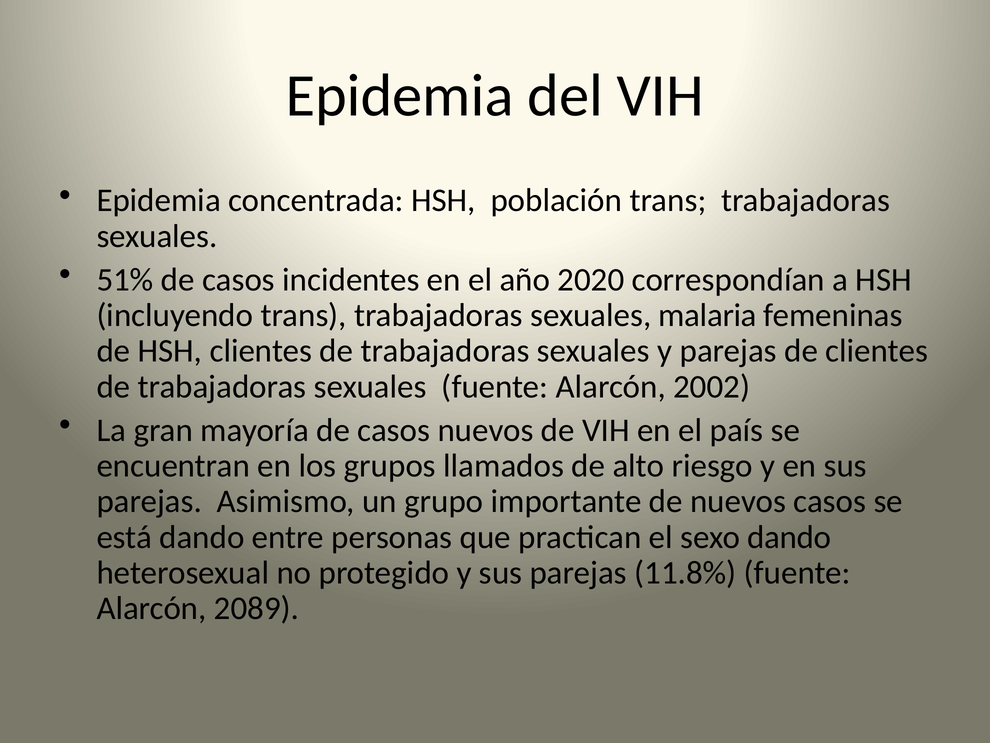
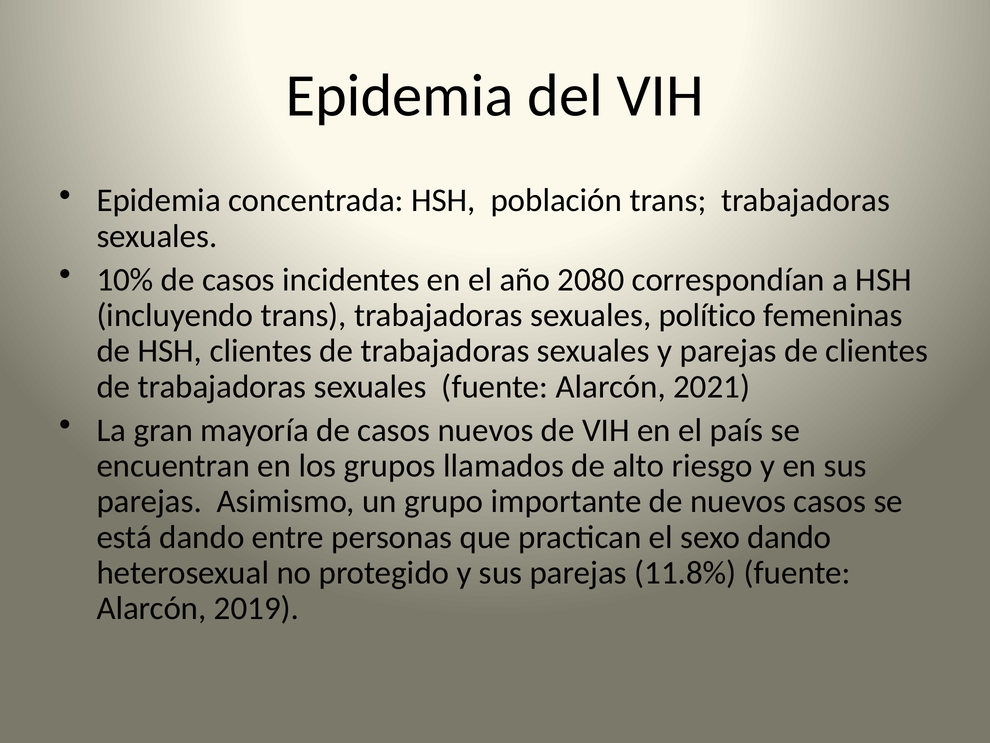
51%: 51% -> 10% (125, 279)
2020: 2020 -> 2080 (591, 279)
malaria: malaria -> político (708, 315)
2002: 2002 -> 2021 (712, 386)
2089: 2089 -> 2019 (256, 608)
